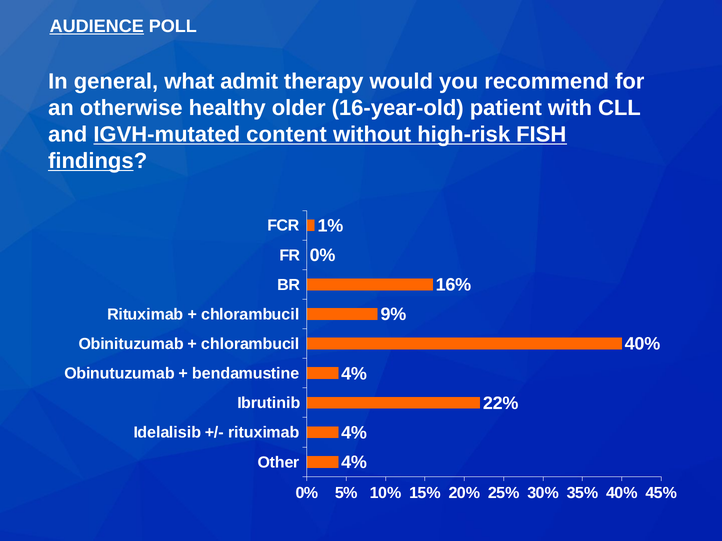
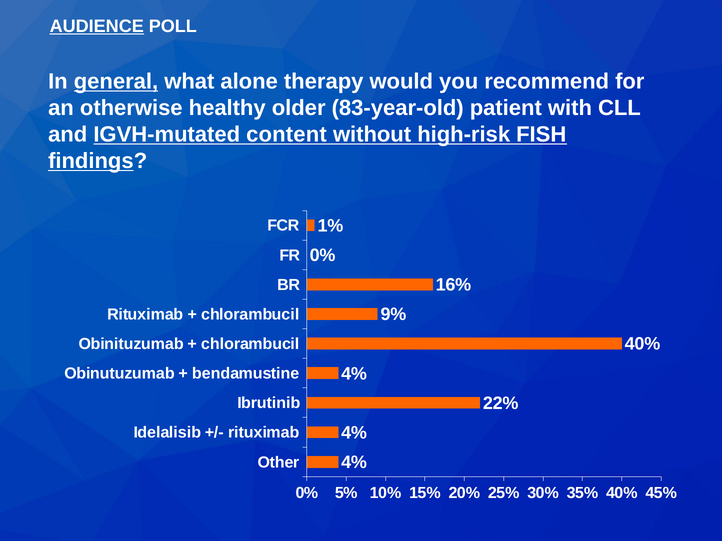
general underline: none -> present (116, 82)
admit: admit -> alone (249, 82)
16-year-old: 16-year-old -> 83-year-old (398, 108)
